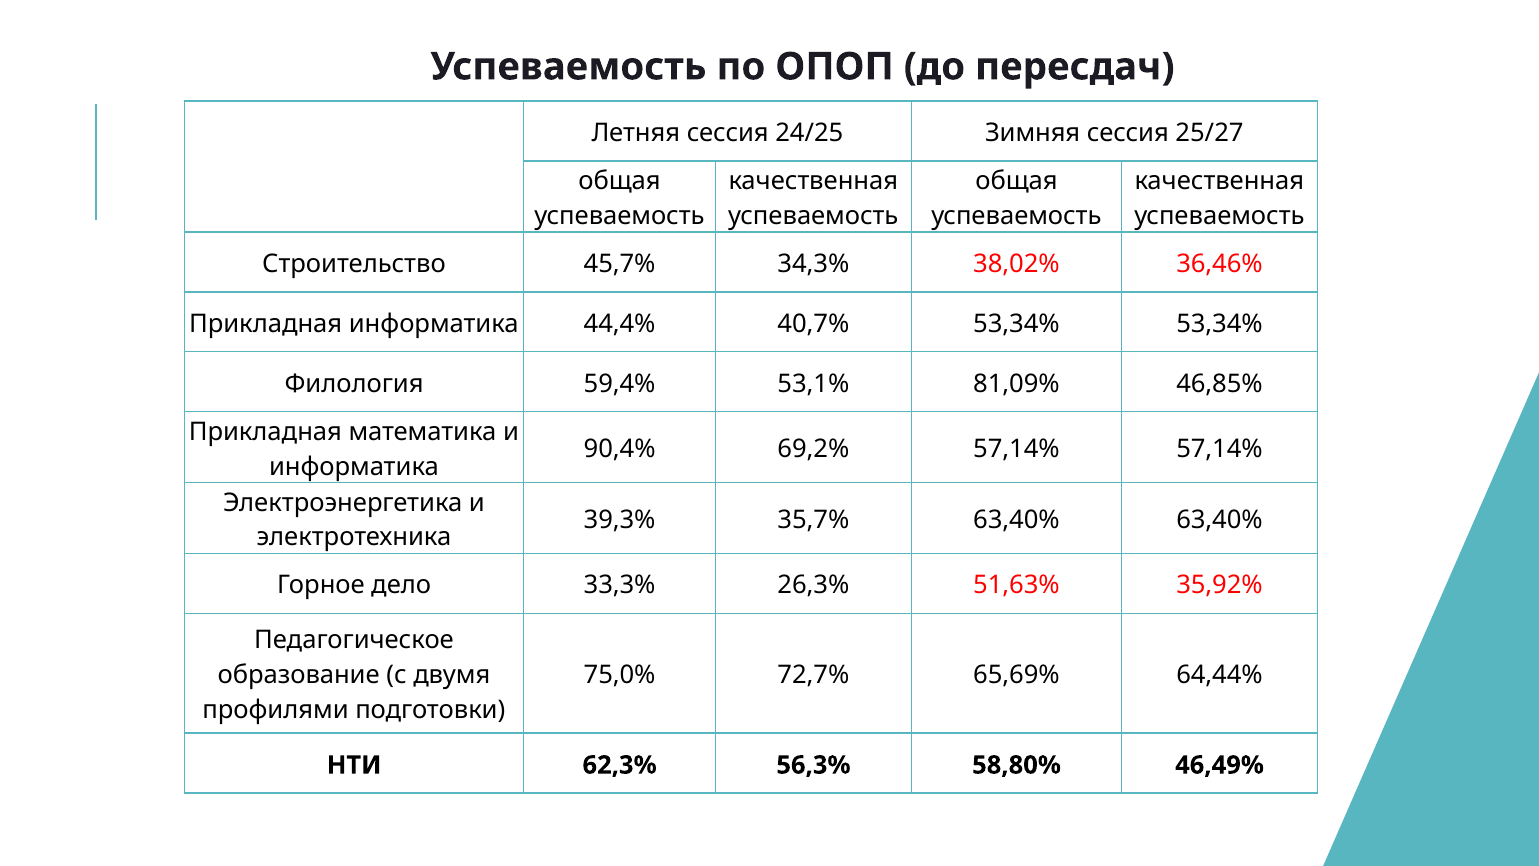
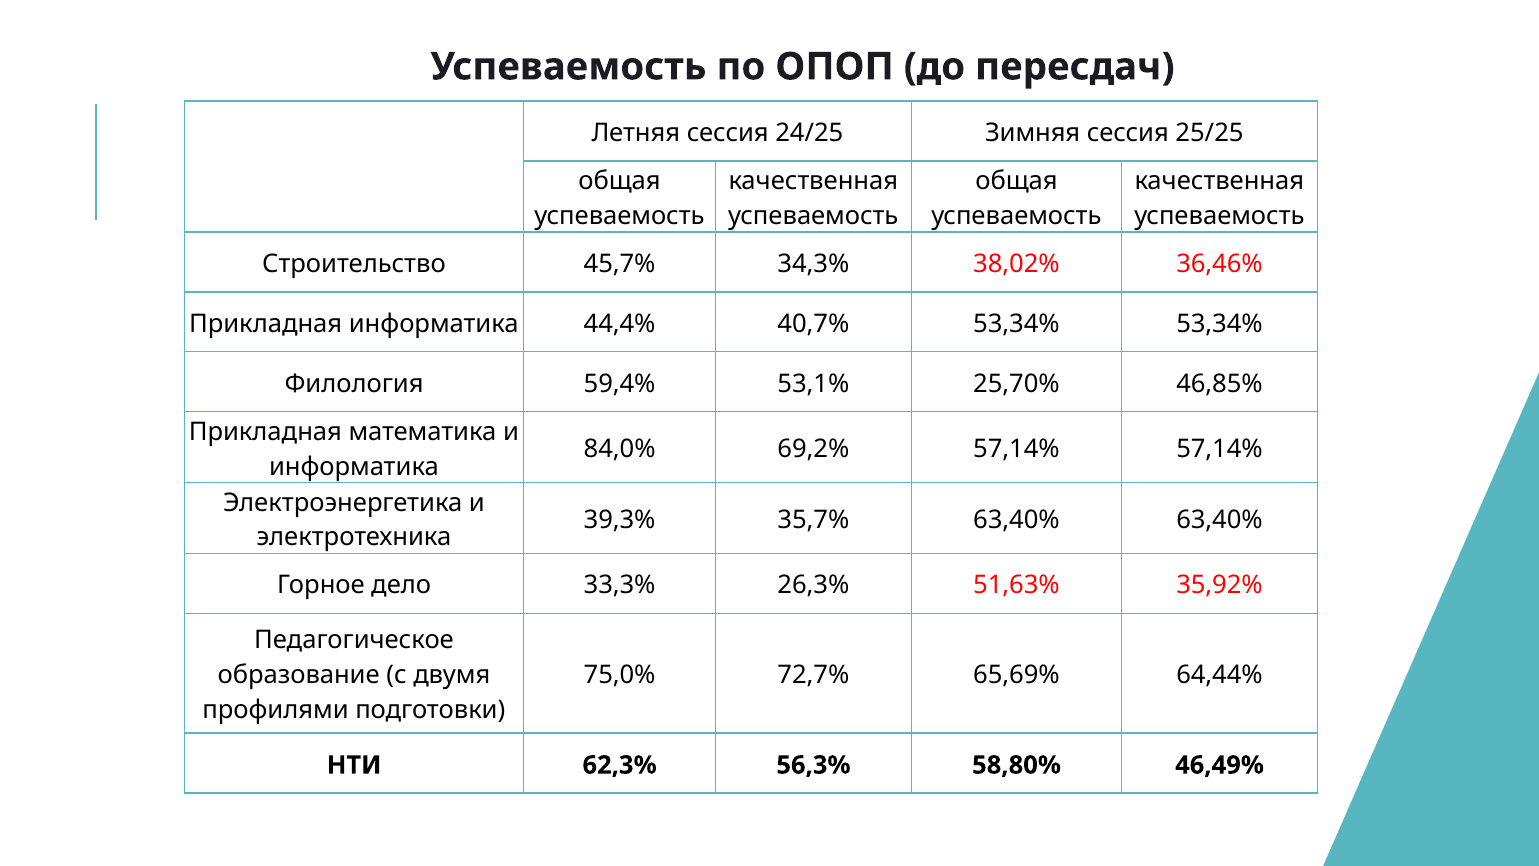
25/27: 25/27 -> 25/25 (1210, 133)
81,09%: 81,09% -> 25,70% (1016, 384)
90,4%: 90,4% -> 84,0% (620, 449)
